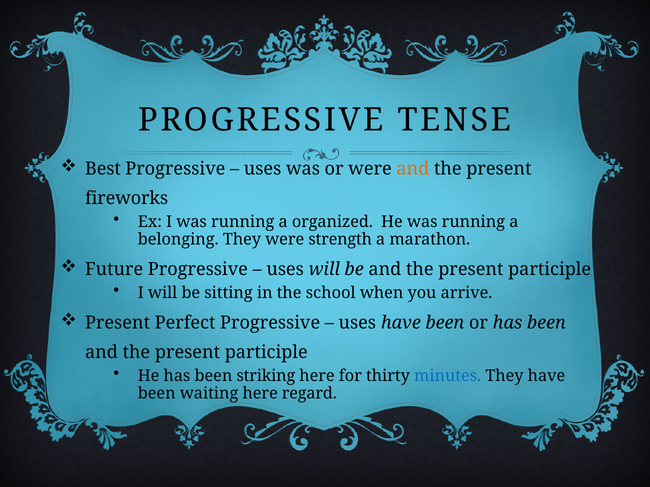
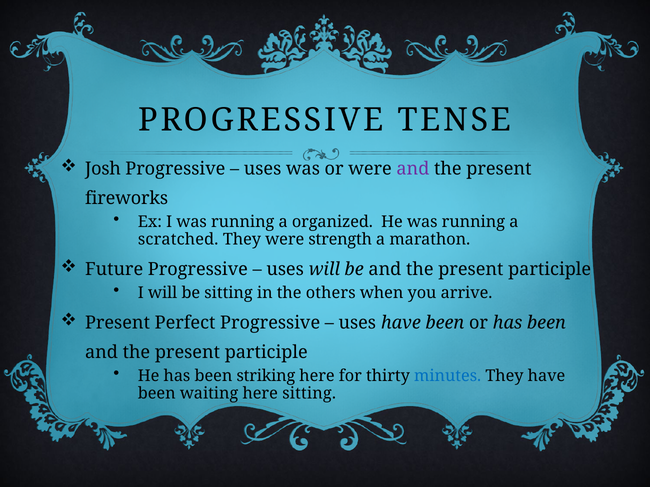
Best: Best -> Josh (103, 169)
and colour: orange -> purple (413, 169)
belonging: belonging -> scratched (178, 240)
school: school -> others (331, 293)
here regard: regard -> sitting (309, 394)
